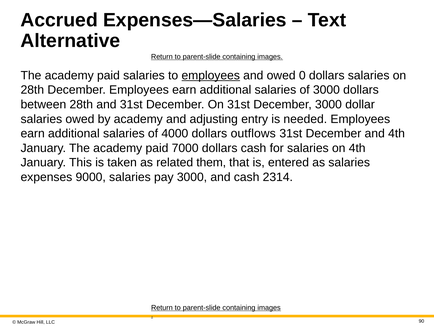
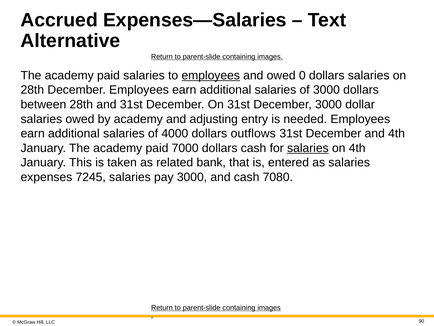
salaries underline: none -> present (308, 148)
them: them -> bank (211, 162)
9000: 9000 -> 7245 (91, 177)
2314: 2314 -> 7080 (278, 177)
